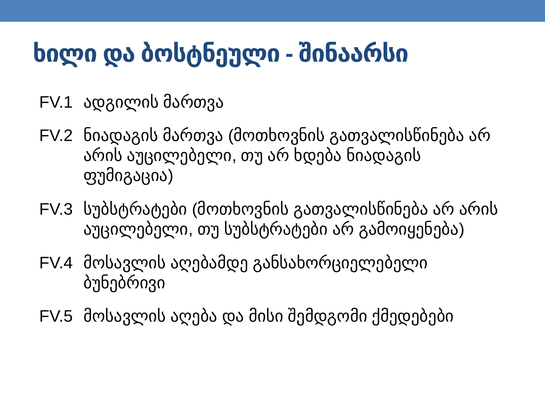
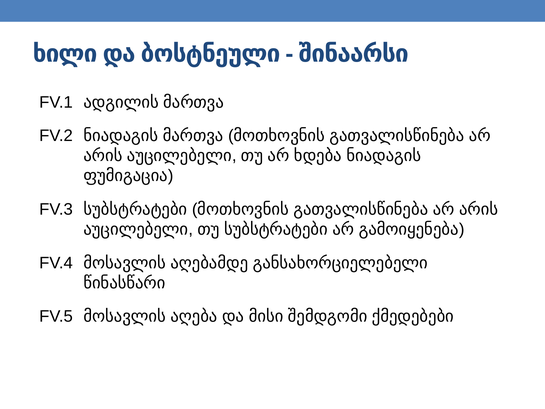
ბუნებრივი: ბუნებრივი -> წინასწარი (124, 283)
